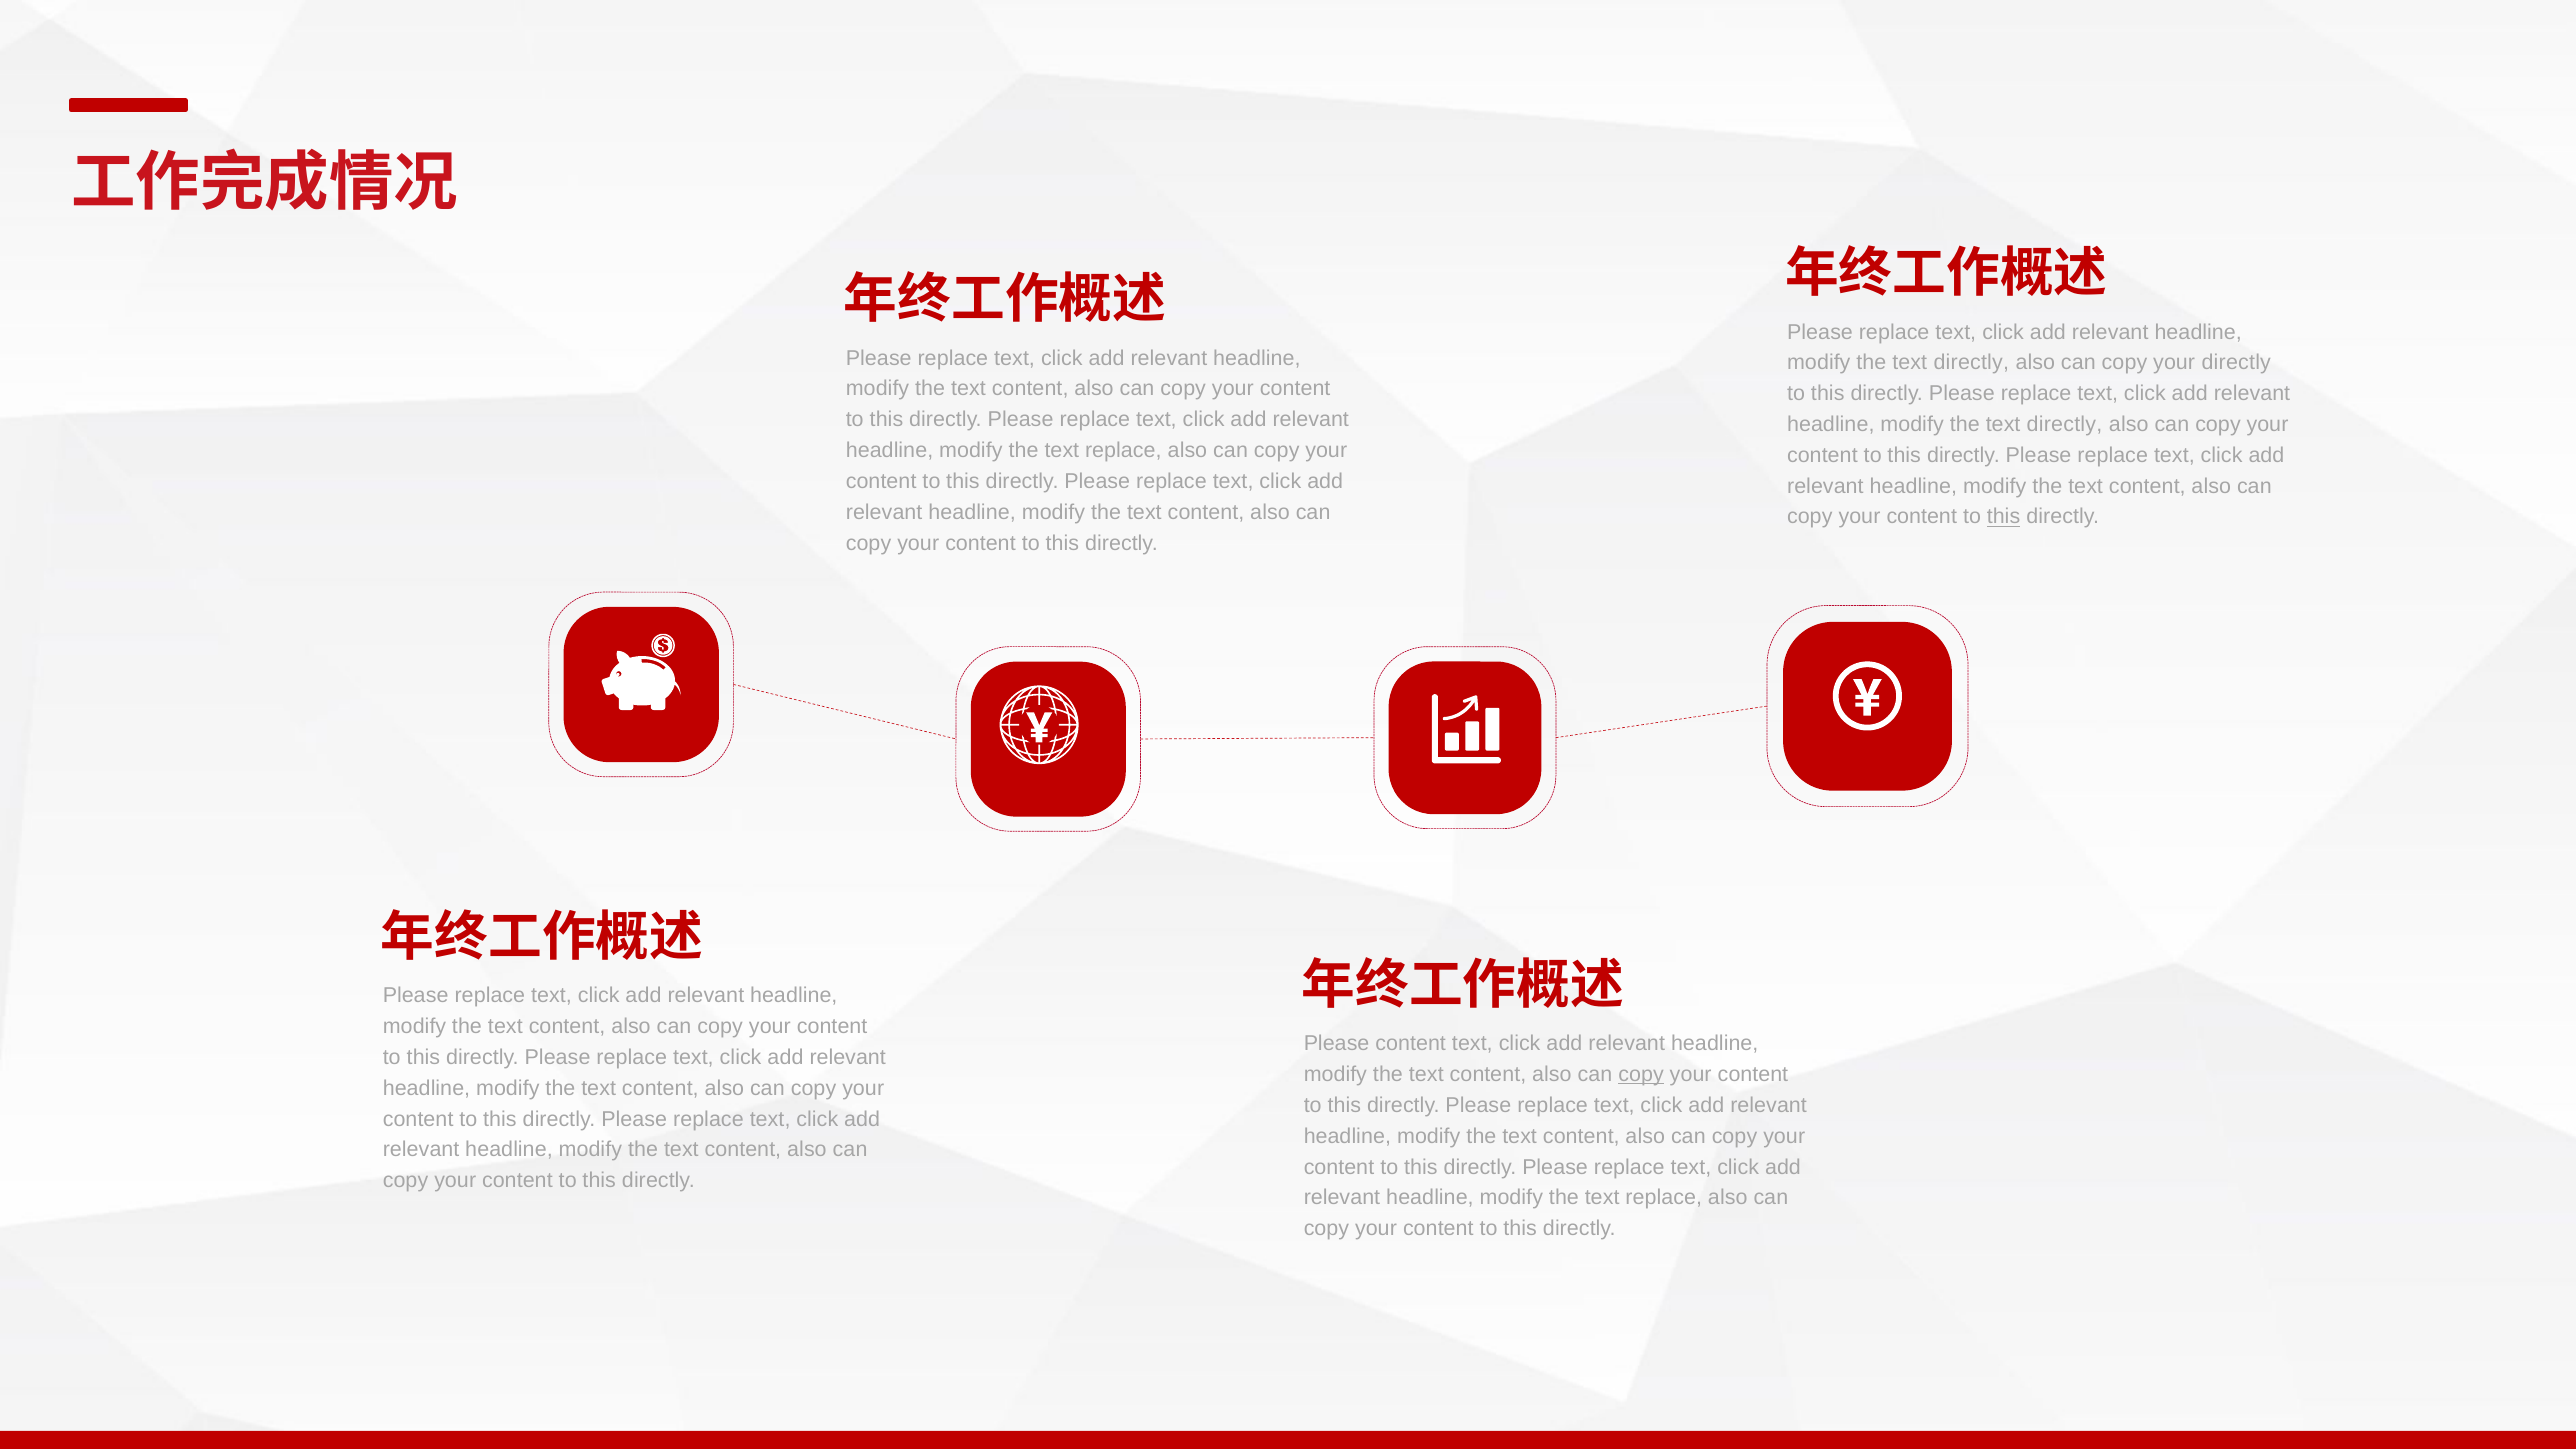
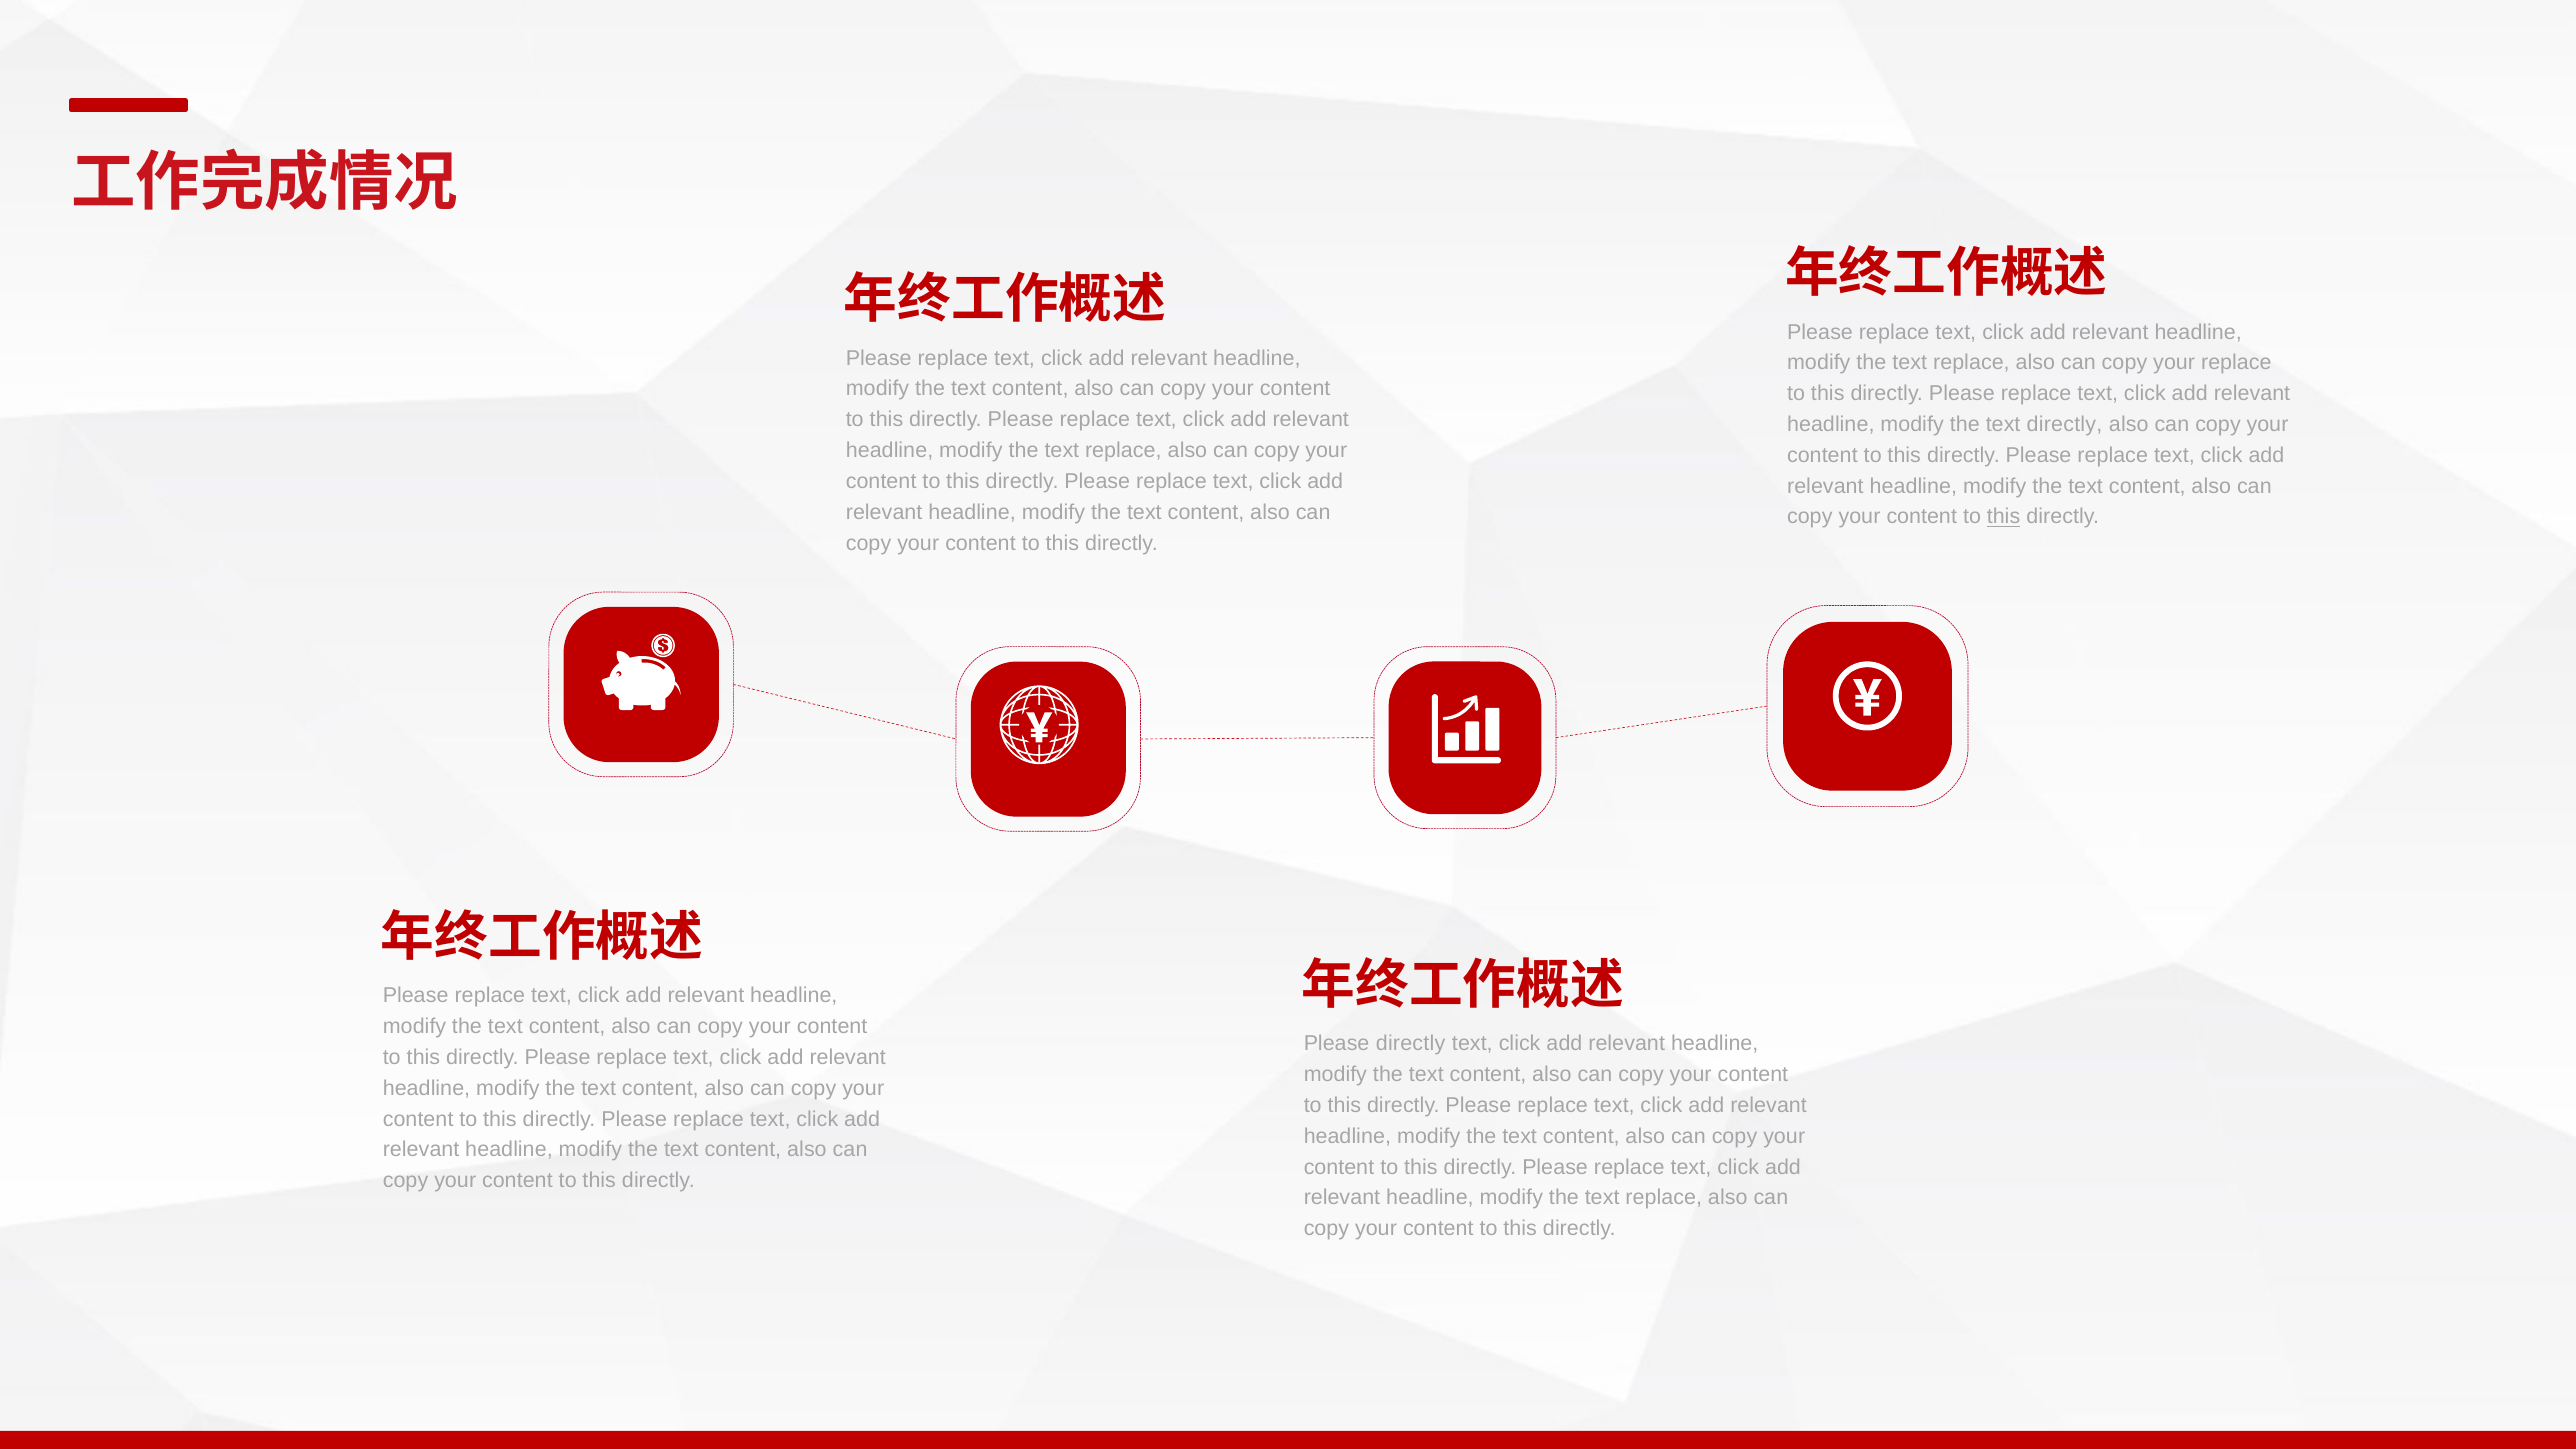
directly: directly -> replace (1971, 363)
your directly: directly -> replace (2236, 363)
Please content: content -> directly (1411, 1044)
copy underline: present -> none (1641, 1075)
